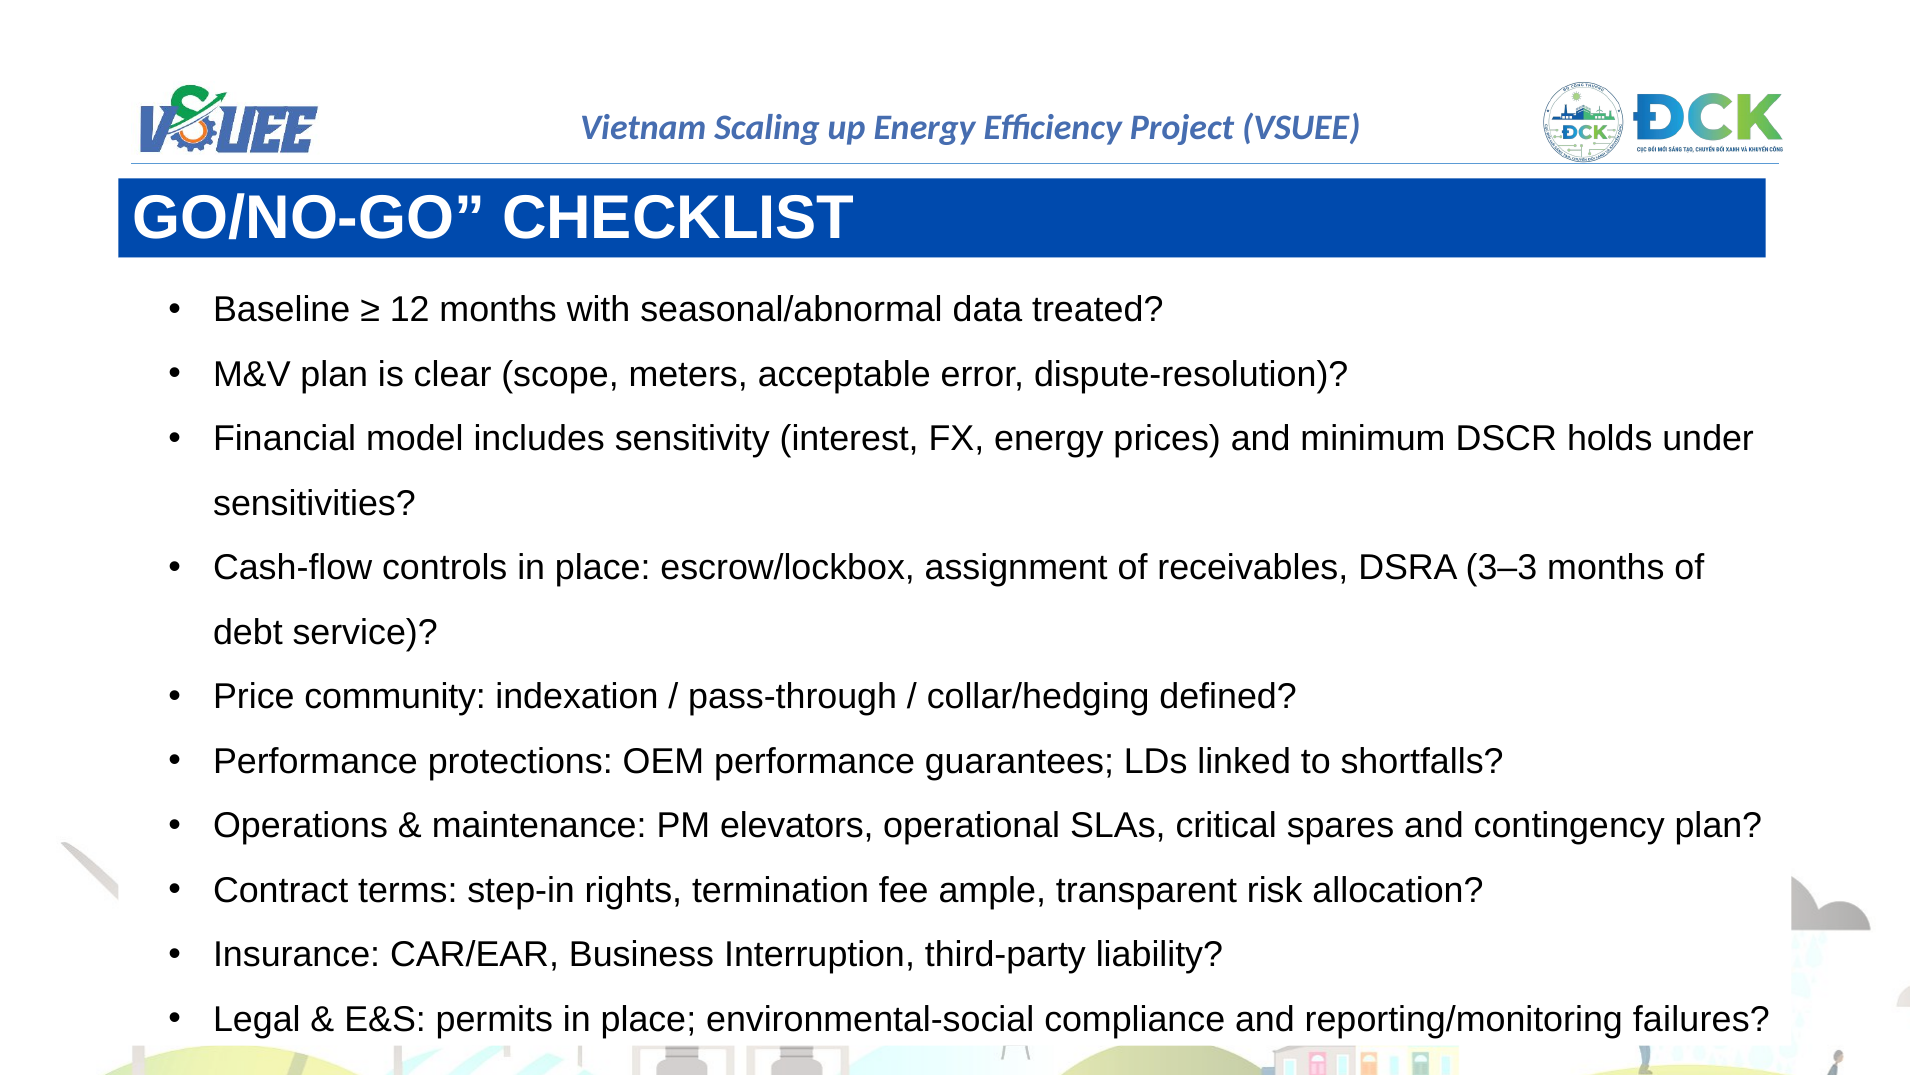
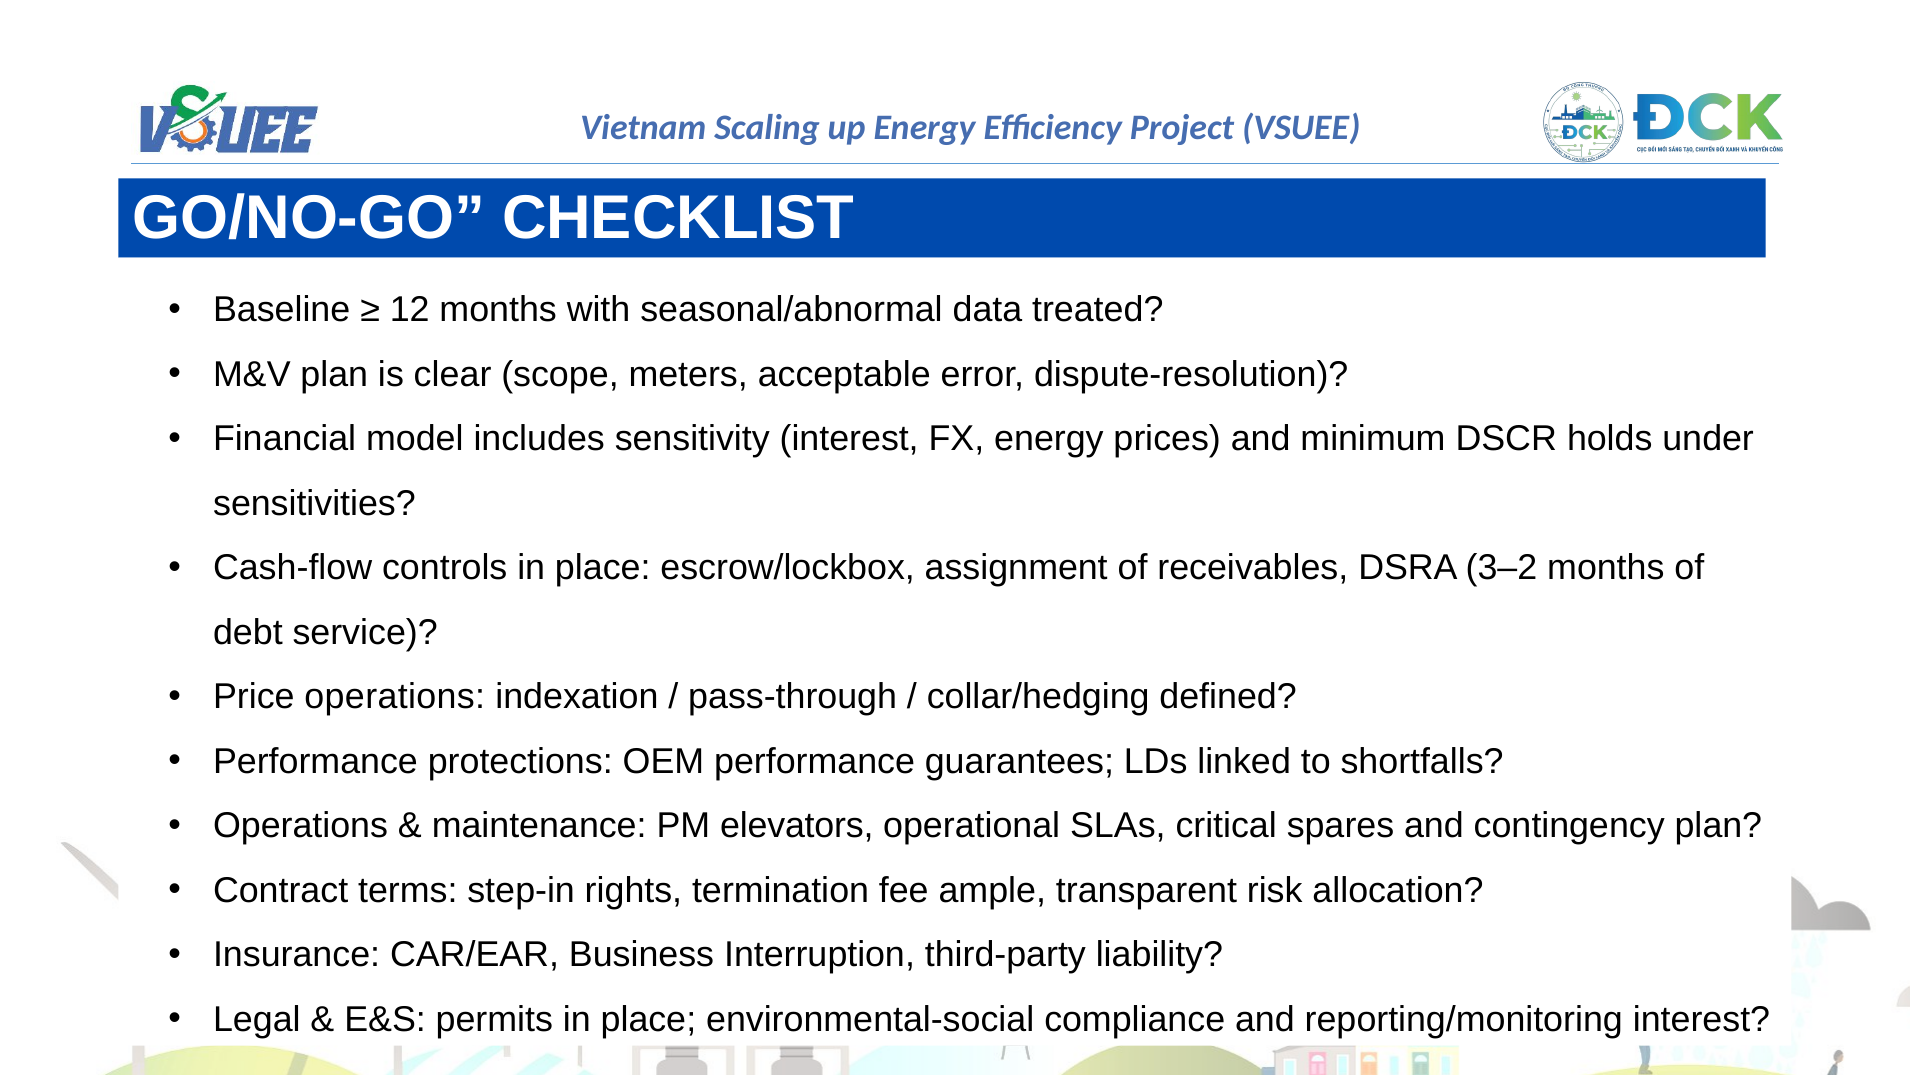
3–3: 3–3 -> 3–2 (1501, 568)
Price community: community -> operations (395, 697)
reporting/monitoring failures: failures -> interest (1701, 1019)
